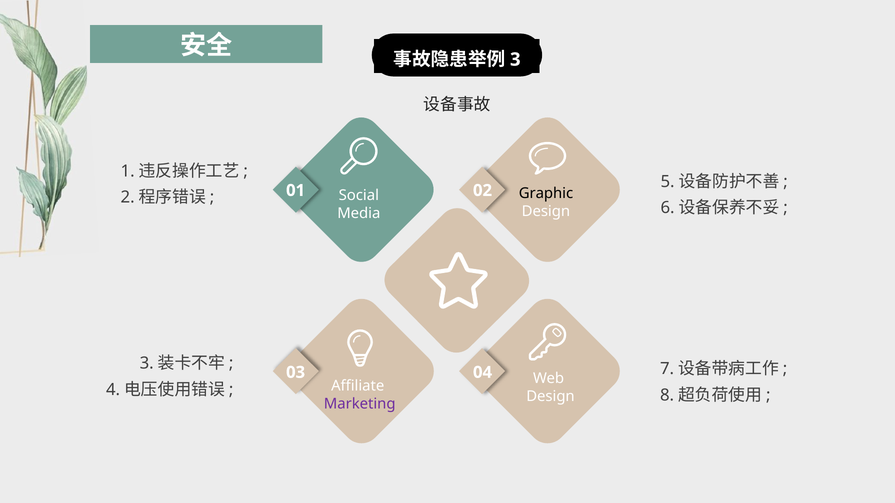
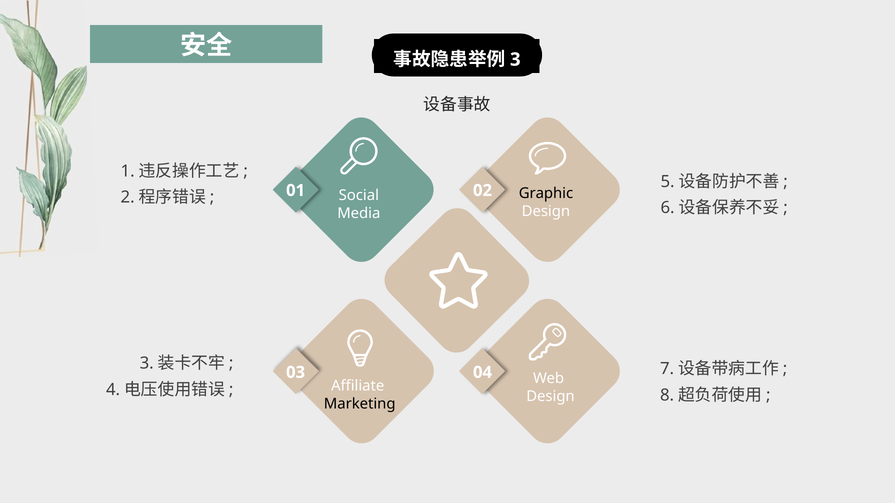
Marketing colour: purple -> black (360, 404)
